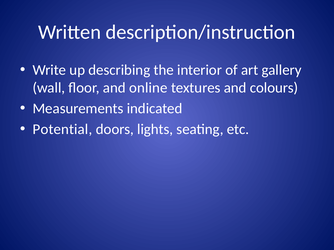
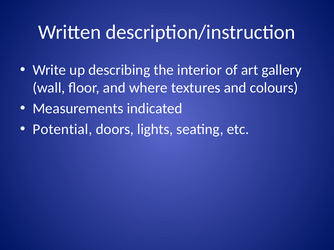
online: online -> where (148, 88)
